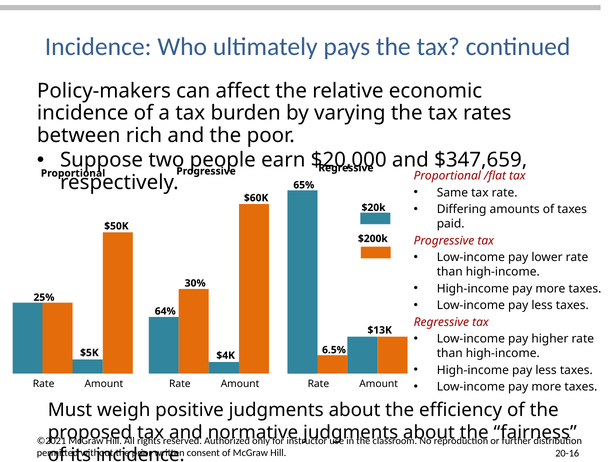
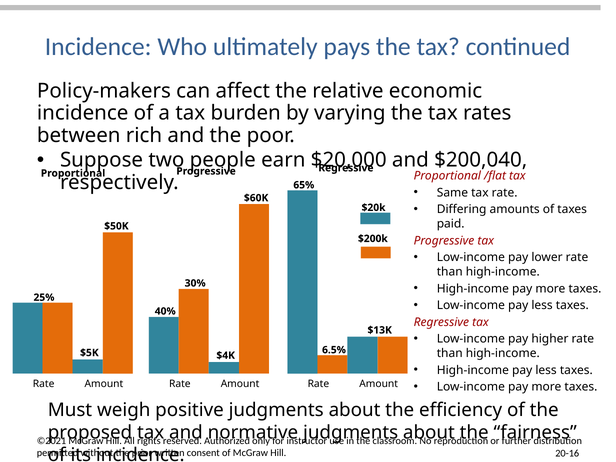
$347,659: $347,659 -> $200,040 (481, 160)
64%: 64% -> 40% (165, 311)
